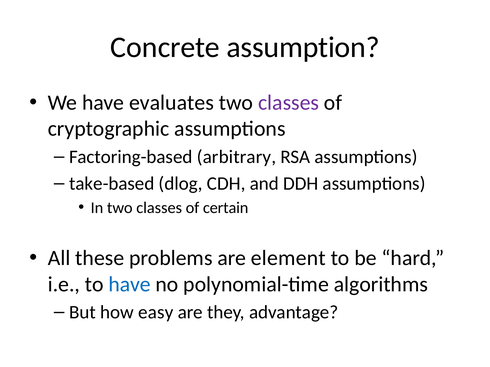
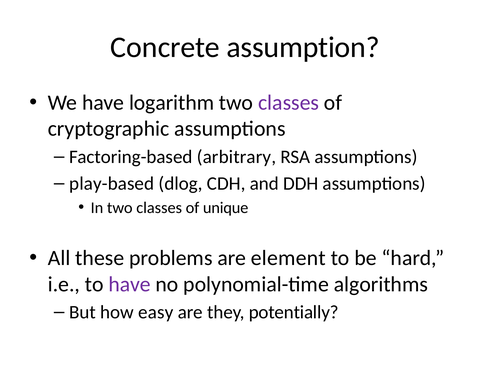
evaluates: evaluates -> logarithm (172, 103)
take-based: take-based -> play-based (112, 184)
certain: certain -> unique (226, 208)
have colour: blue -> purple (130, 285)
advantage: advantage -> potentially (294, 313)
